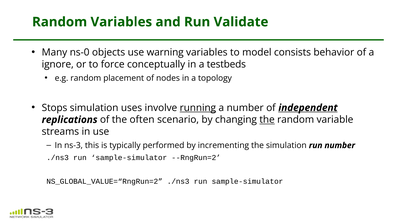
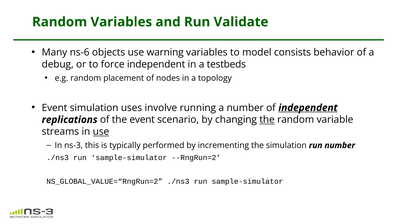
ns-0: ns-0 -> ns-6 (80, 52)
ignore: ignore -> debug (58, 64)
force conceptually: conceptually -> independent (156, 64)
Stops: Stops -> Event (54, 107)
running underline: present -> none (198, 107)
the often: often -> event (142, 119)
use underline: none -> present (101, 131)
